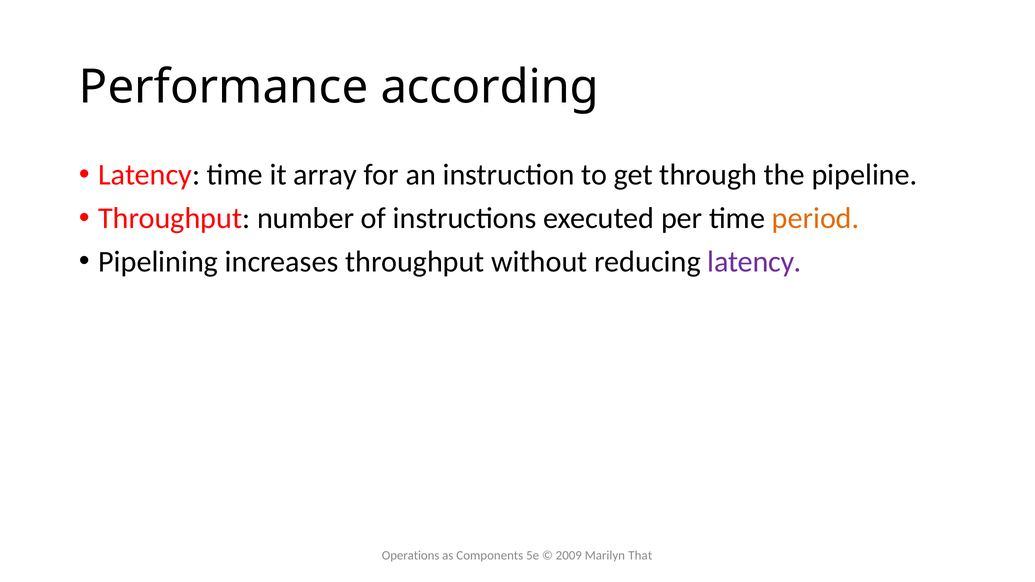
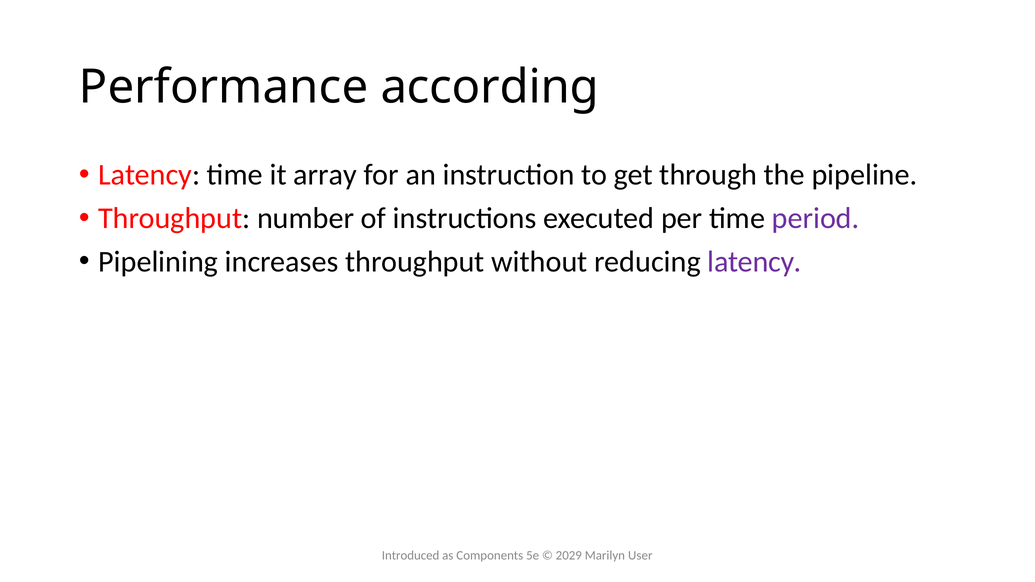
period colour: orange -> purple (816, 218)
Operations: Operations -> Introduced (411, 556)
2009: 2009 -> 2029 (569, 556)
That: That -> User (640, 556)
